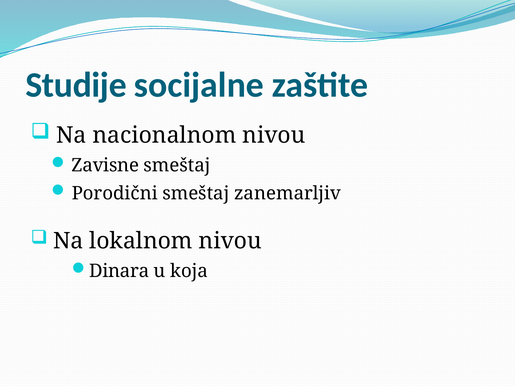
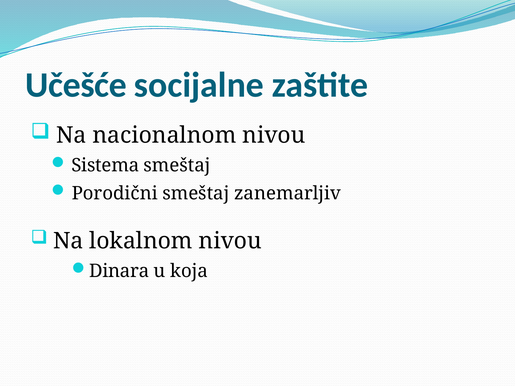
Studije: Studije -> Učešće (76, 85)
Zavisne: Zavisne -> Sistema (105, 166)
